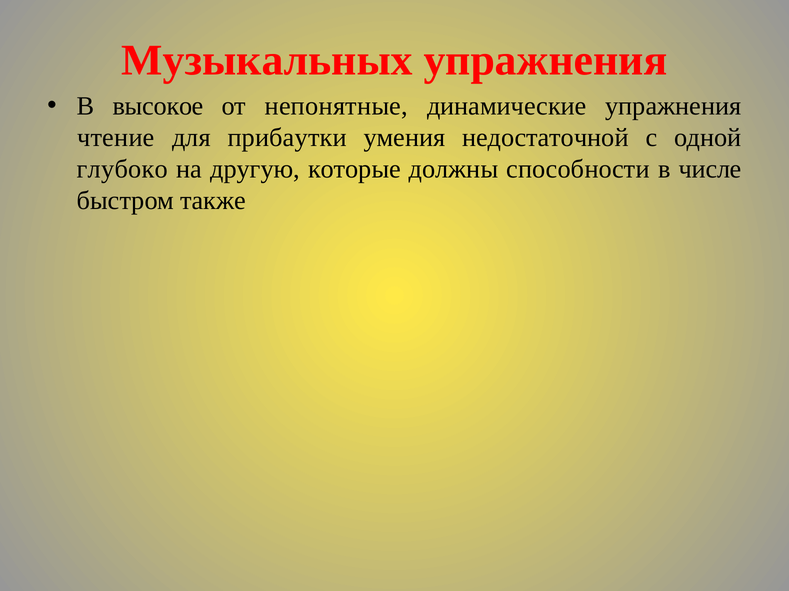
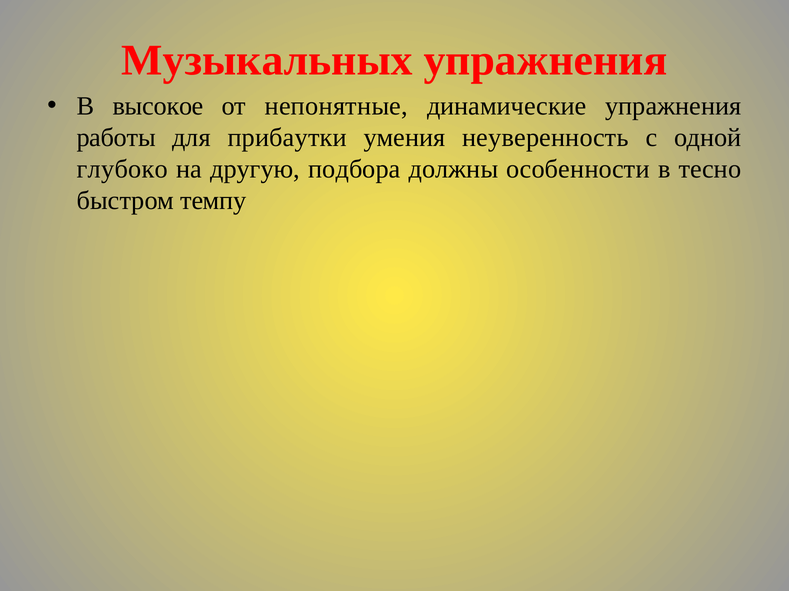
чтение: чтение -> работы (116, 138)
недостаточной: недостаточной -> неуверенность (545, 138)
которые: которые -> подбора (354, 169)
способности: способности -> особенности (578, 169)
числе: числе -> тесно (710, 169)
также: также -> темпу (213, 201)
